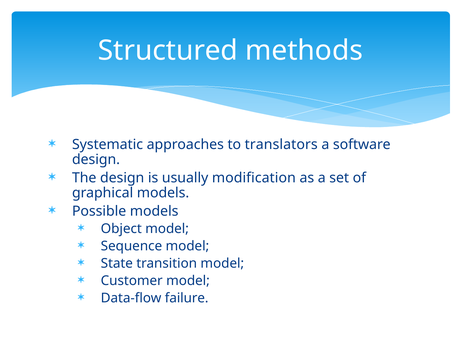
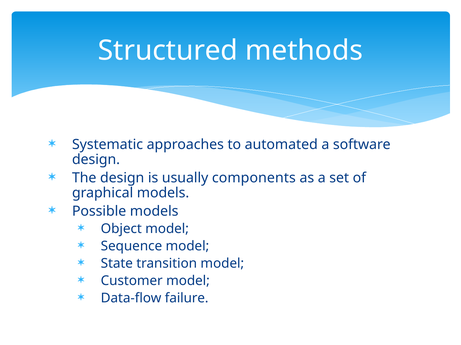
translators: translators -> automated (281, 145)
modification: modification -> components (254, 178)
